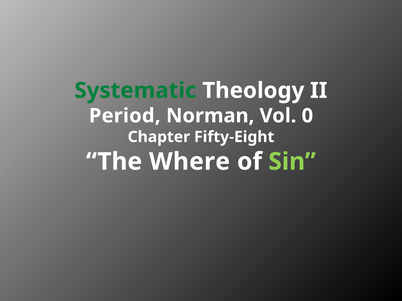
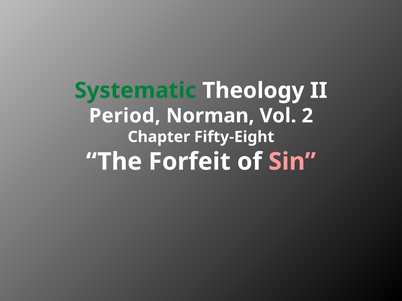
0: 0 -> 2 (307, 116)
Where: Where -> Forfeit (190, 162)
Sin colour: light green -> pink (292, 162)
